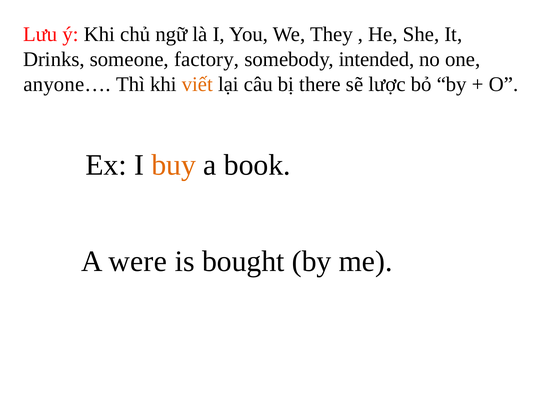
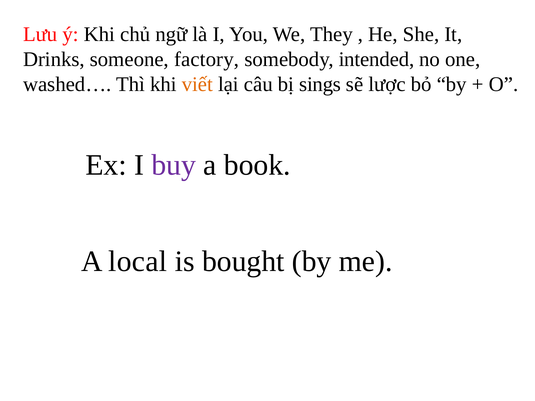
anyone…: anyone… -> washed… (67, 84)
there: there -> sings (320, 84)
buy colour: orange -> purple (174, 165)
were: were -> local (138, 262)
